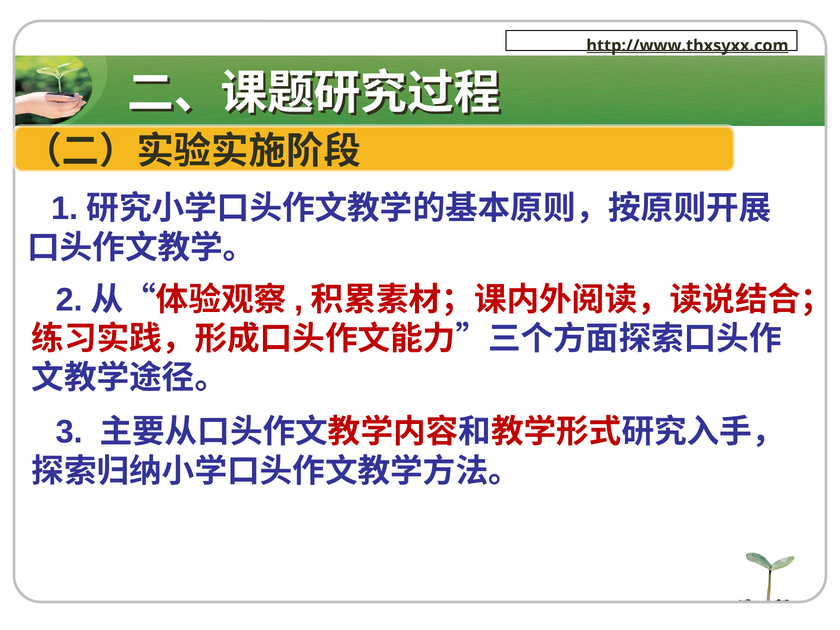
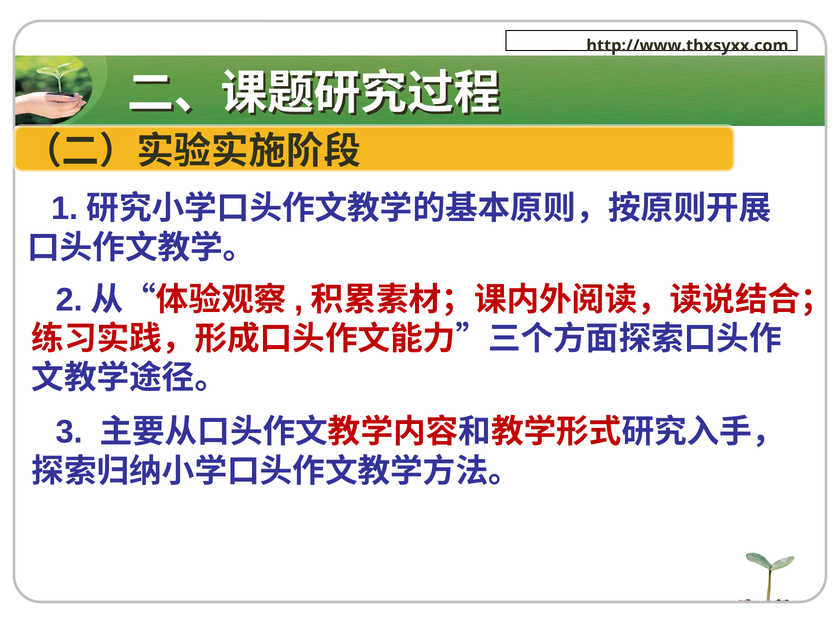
http://www.thxsyxx.com underline: present -> none (687, 46)
